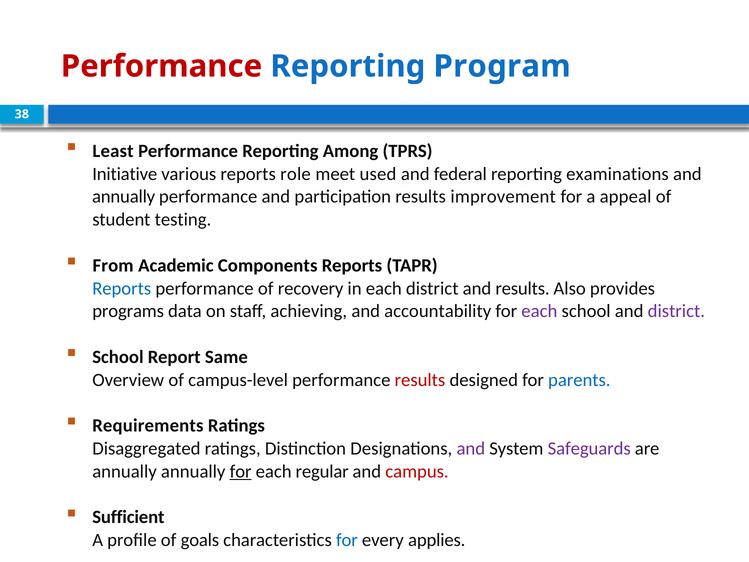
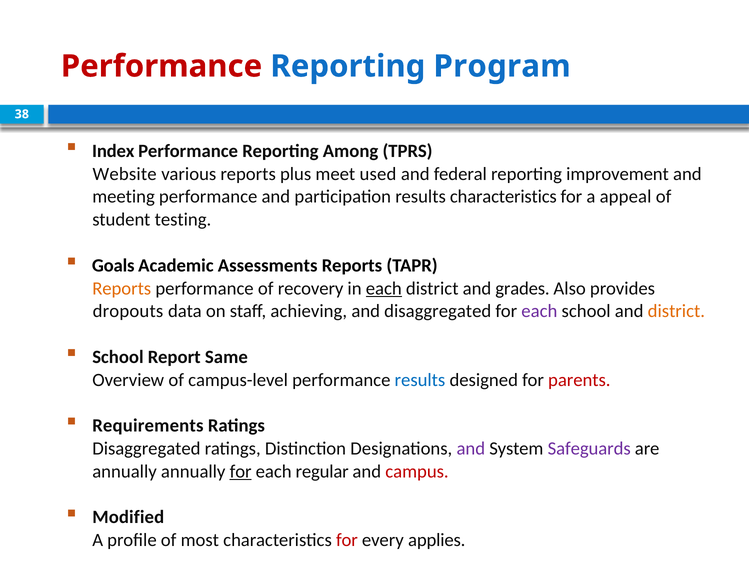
Least: Least -> Index (113, 151)
Initiative: Initiative -> Website (125, 174)
role: role -> plus (296, 174)
examinations: examinations -> improvement (618, 174)
annually: annually -> meeting (124, 197)
results improvement: improvement -> characteristics (503, 197)
From: From -> Goals (113, 265)
Components: Components -> Assessments (268, 265)
Reports colour: blue -> orange (122, 288)
each underline: none -> present (384, 288)
and results: results -> grades (523, 288)
programs: programs -> dropouts (128, 311)
and accountability: accountability -> disaggregated (438, 311)
district colour: purple -> orange (676, 311)
results colour: red -> blue (420, 380)
parents colour: blue -> red (579, 380)
Sufficient: Sufficient -> Modified (128, 517)
goals: goals -> most (200, 540)
for colour: blue -> red (347, 540)
